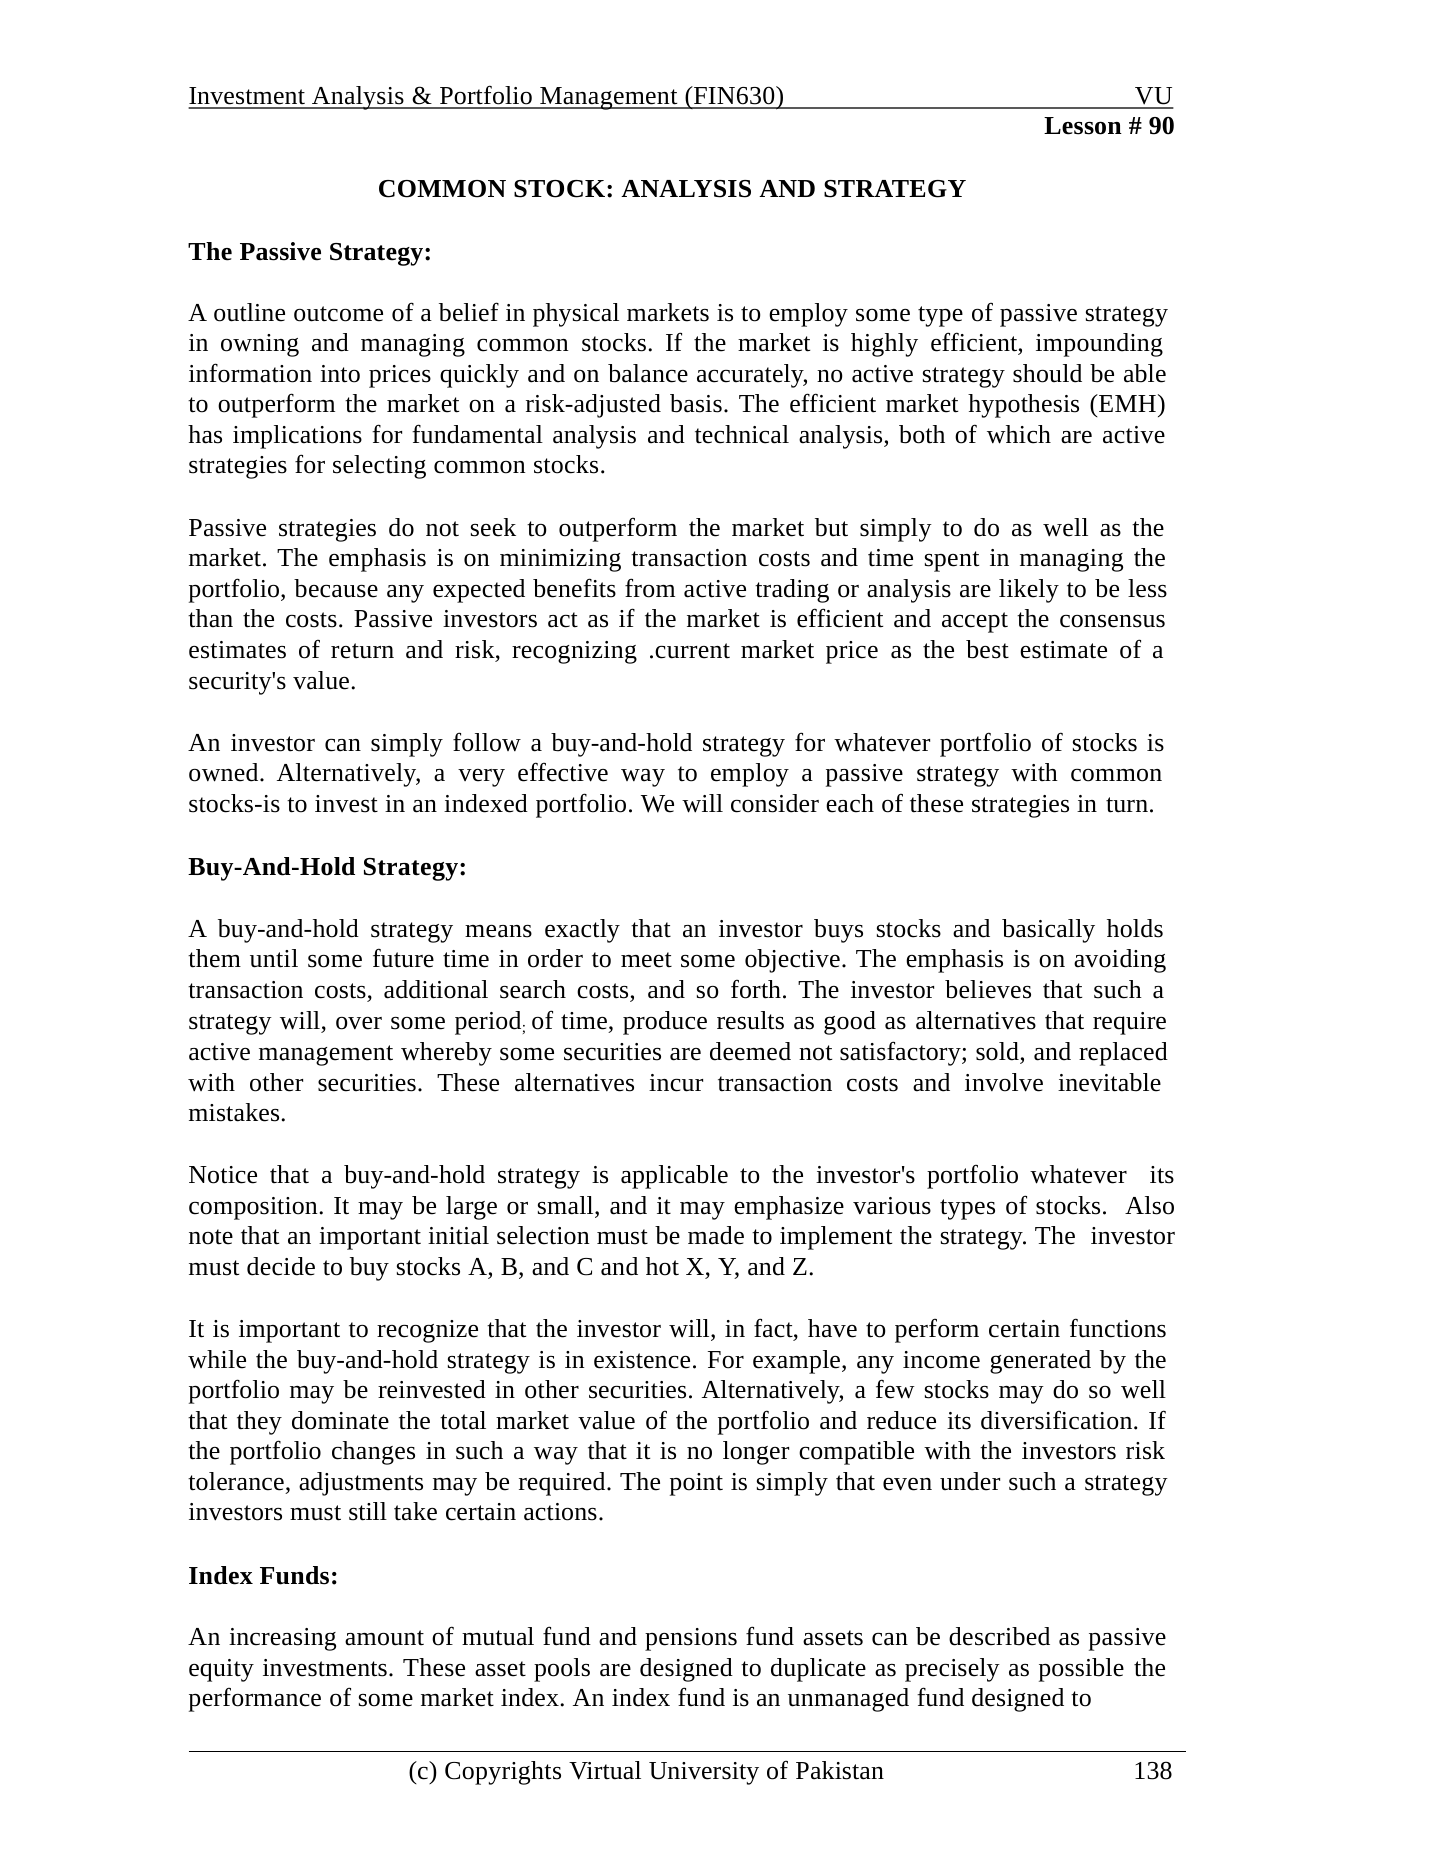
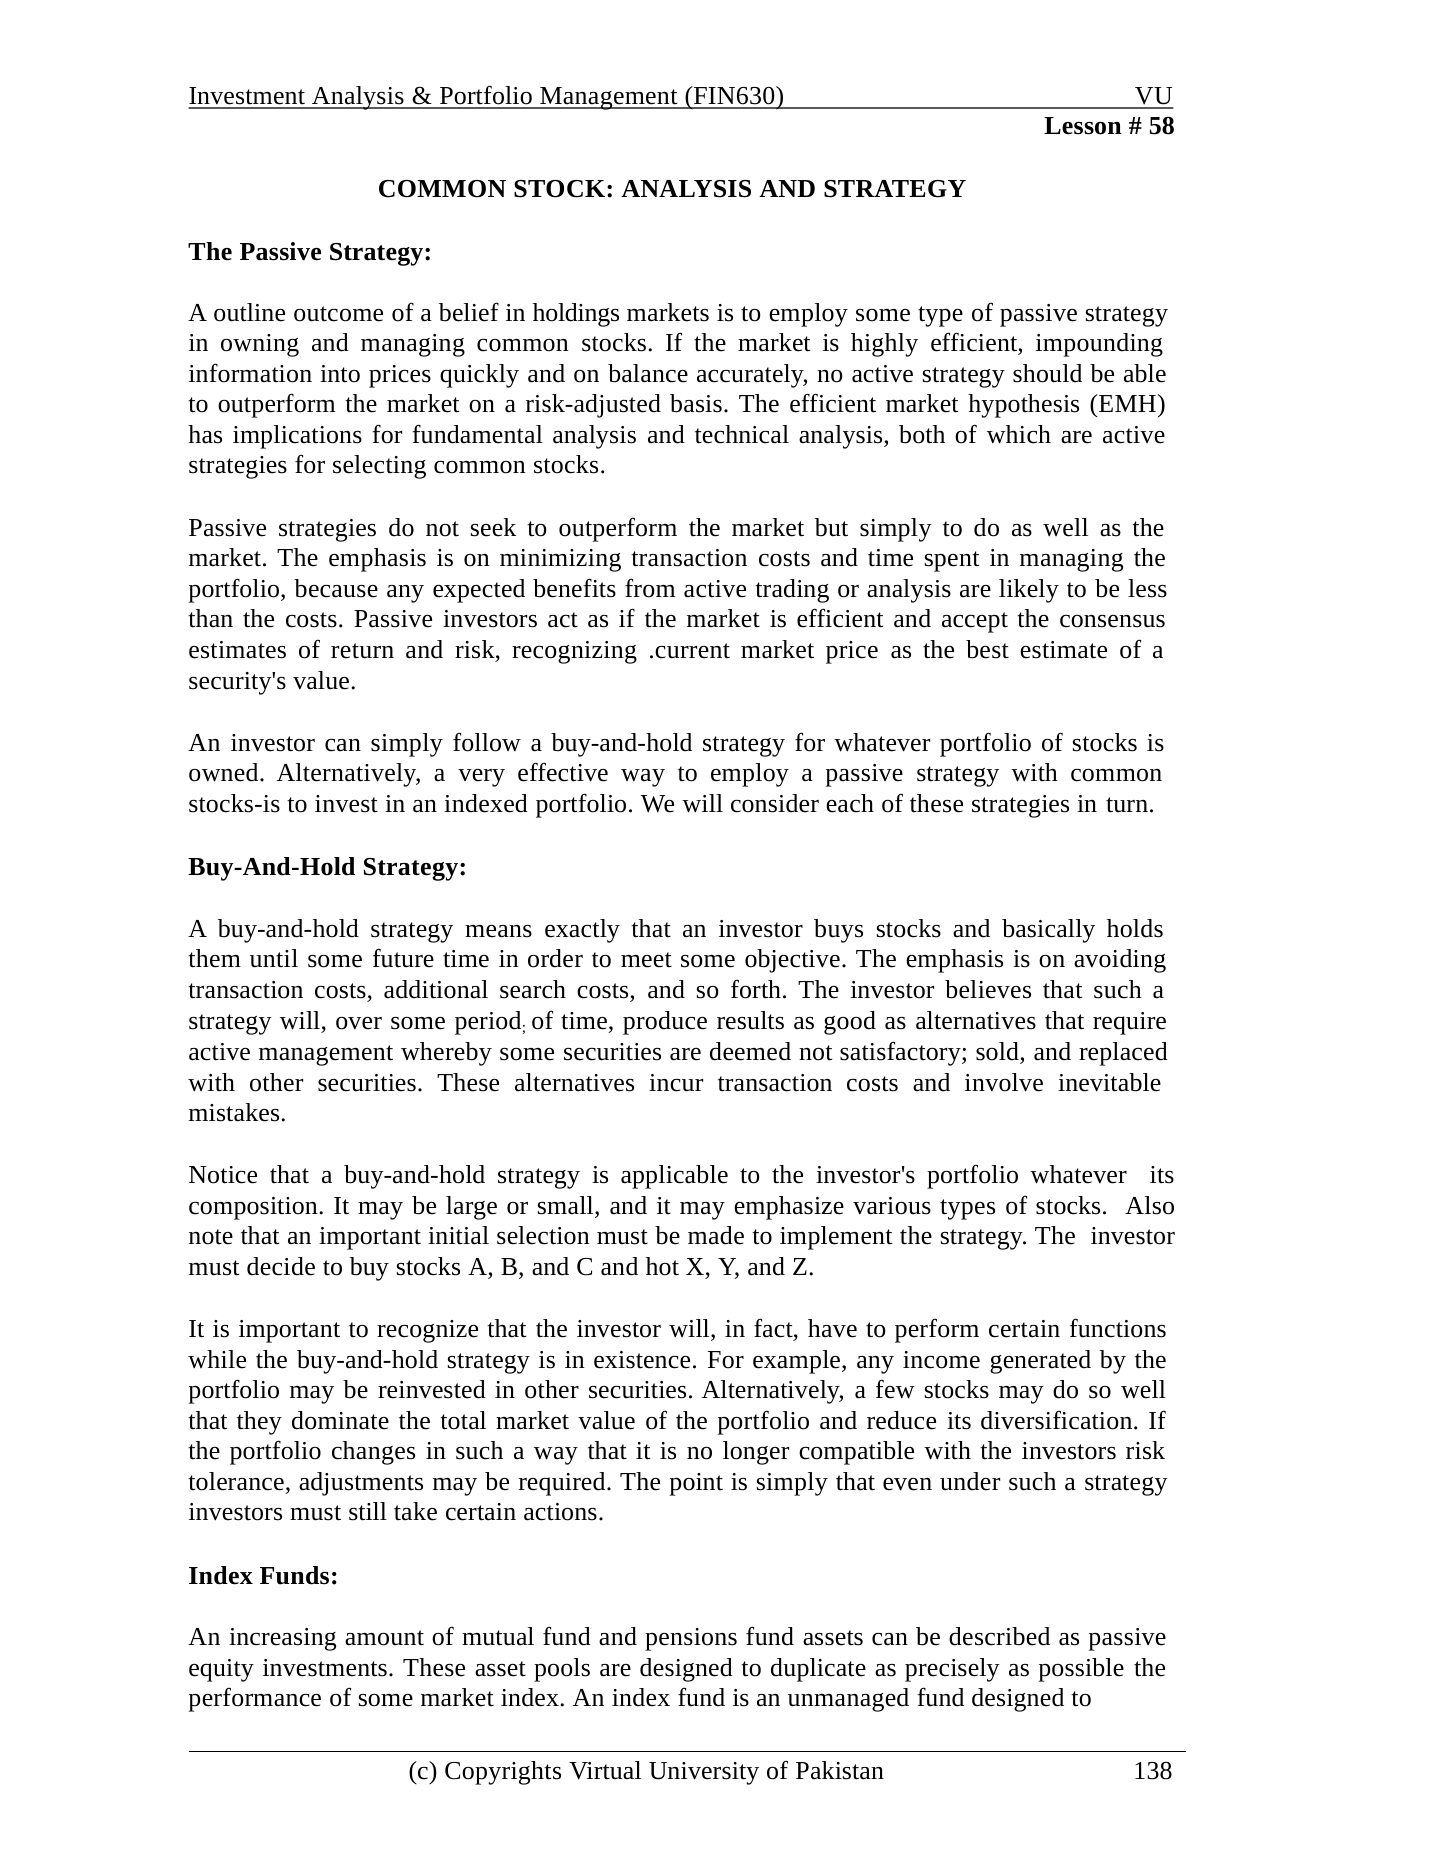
90: 90 -> 58 (1162, 126)
physical: physical -> holdings (576, 313)
